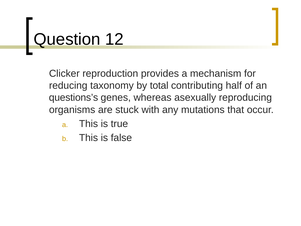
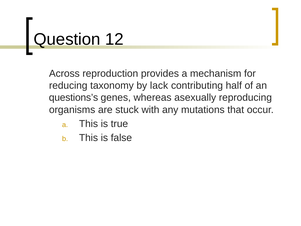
Clicker: Clicker -> Across (64, 73)
total: total -> lack (159, 85)
